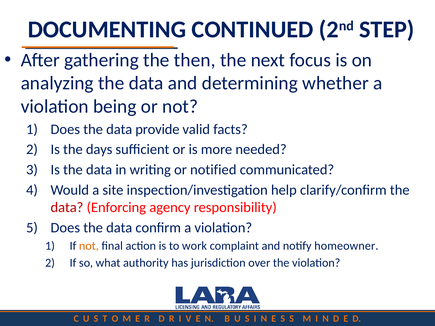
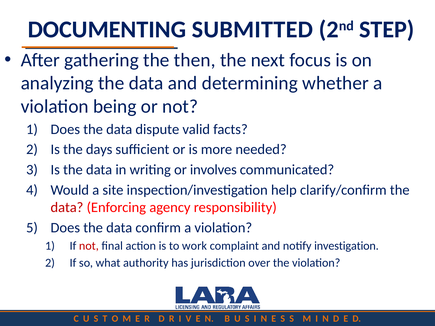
CONTINUED: CONTINUED -> SUBMITTED (252, 30)
provide: provide -> dispute (157, 129)
notified: notified -> involves (213, 170)
not colour: orange -> red (89, 246)
homeowner: homeowner -> investigation (346, 246)
